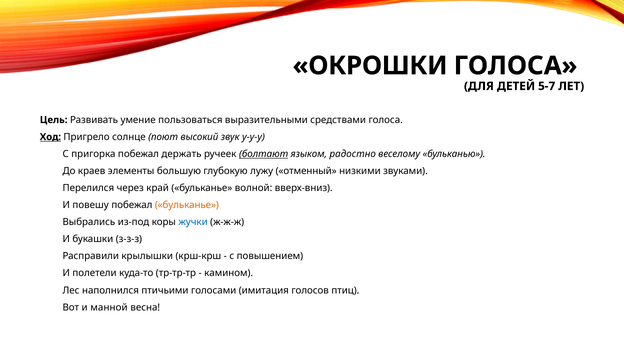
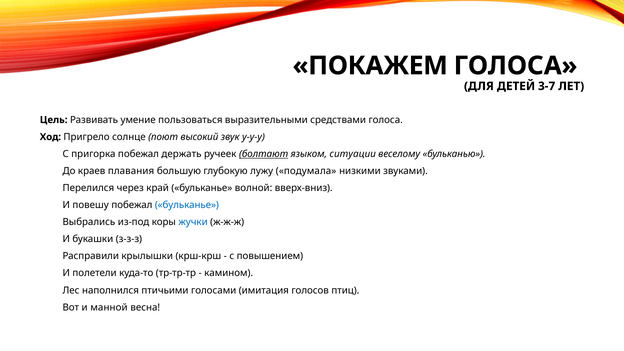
ОКРОШКИ: ОКРОШКИ -> ПОКАЖЕМ (370, 66)
5-7: 5-7 -> 3-7 (547, 86)
Ход underline: present -> none (50, 137)
радостно: радостно -> ситуации (353, 154)
элементы: элементы -> плавания (131, 171)
отменный: отменный -> подумала (306, 171)
бульканье colour: orange -> blue (187, 205)
